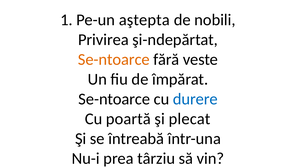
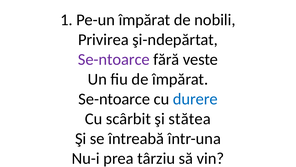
Pe-un aştepta: aştepta -> împărat (144, 20)
Se-ntoarce colour: orange -> purple (114, 59)
poartă: poartă -> scârbit (128, 118)
plecat: plecat -> stătea (190, 118)
